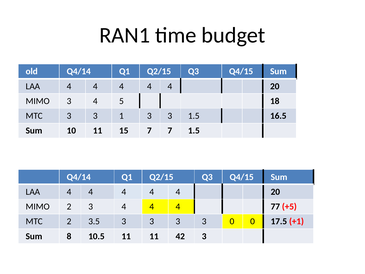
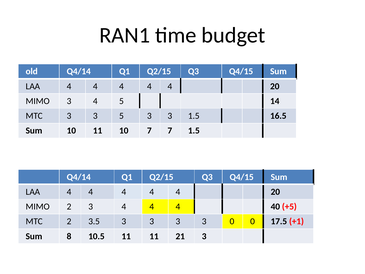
18: 18 -> 14 (275, 101)
3 1: 1 -> 5 (121, 116)
11 15: 15 -> 10 (124, 131)
77: 77 -> 40 (275, 206)
42: 42 -> 21 (180, 236)
